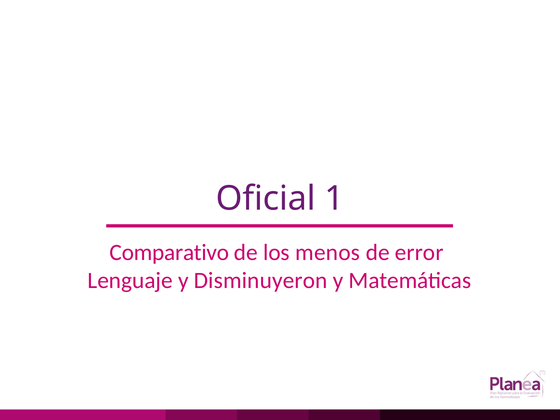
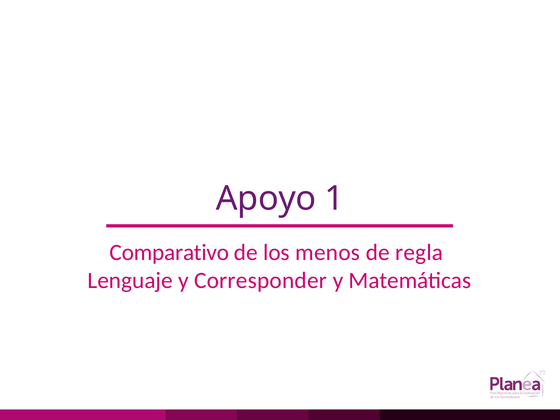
Oficial: Oficial -> Apoyo (266, 199)
error: error -> regla (419, 253)
Disminuyeron: Disminuyeron -> Corresponder (261, 281)
